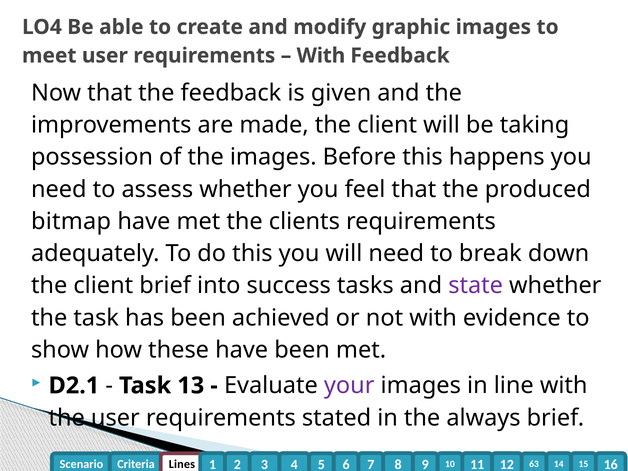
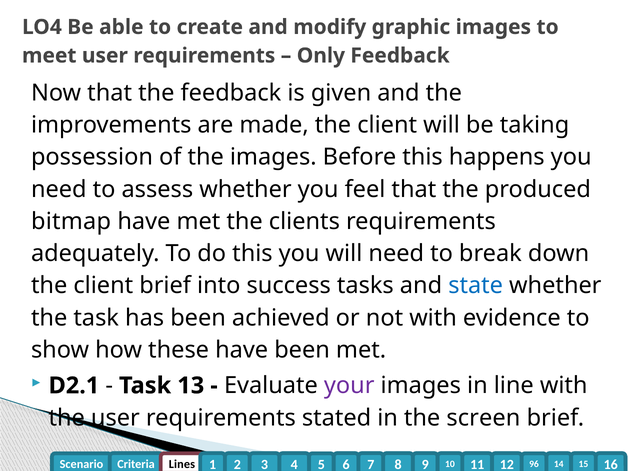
With: With -> Only (321, 56)
state colour: purple -> blue (476, 286)
always: always -> screen (483, 418)
63: 63 -> 96 (534, 464)
